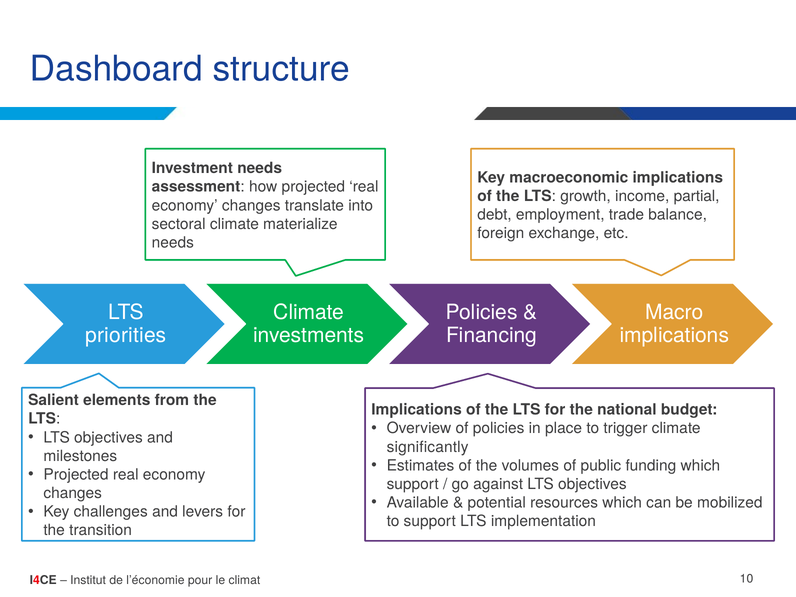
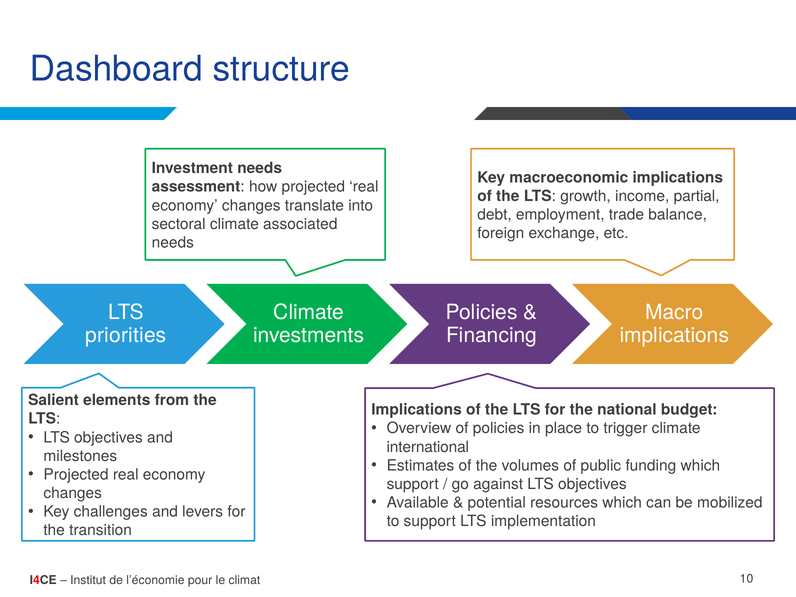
materialize: materialize -> associated (300, 224)
significantly: significantly -> international (428, 447)
